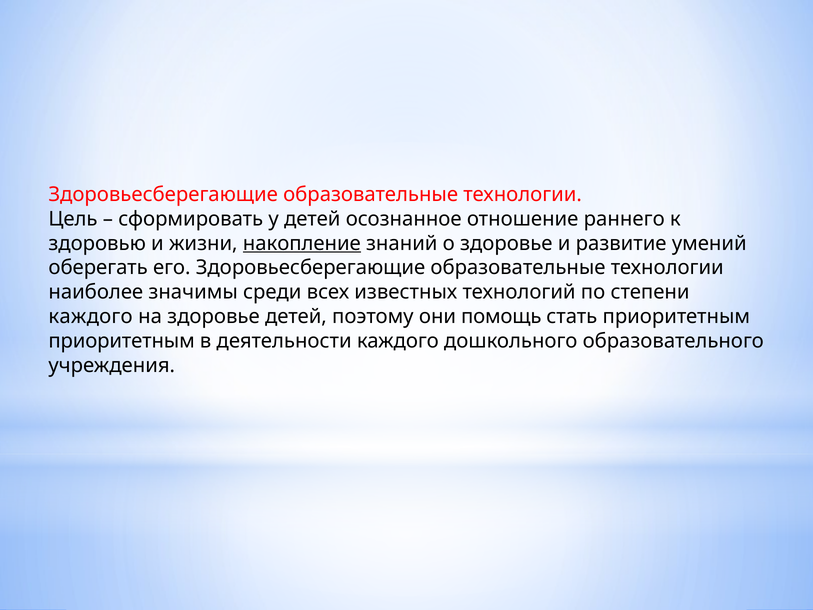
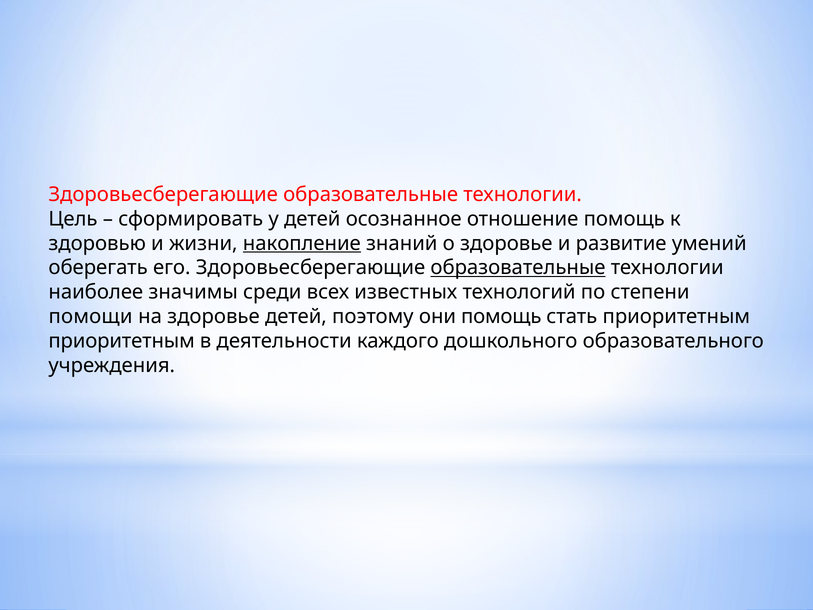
отношение раннего: раннего -> помощь (624, 219)
образовательные underline: none -> present (518, 268)
каждого: каждого -> помощи (91, 316)
